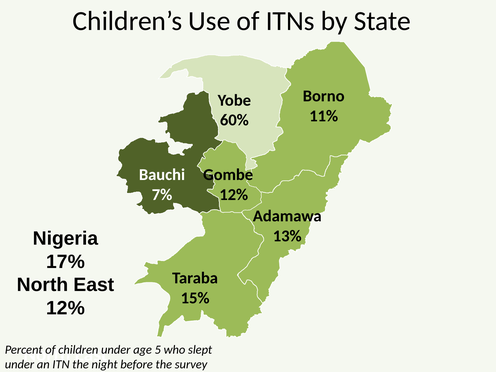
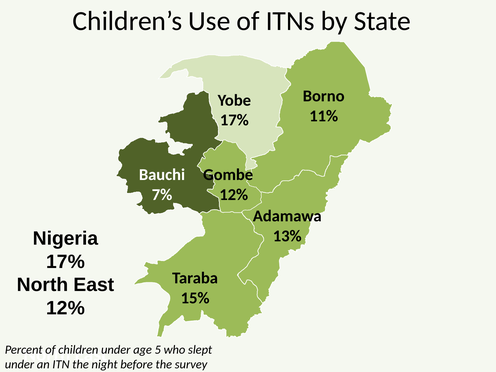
60%: 60% -> 17% (234, 120)
